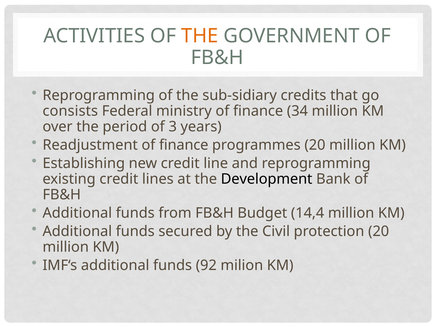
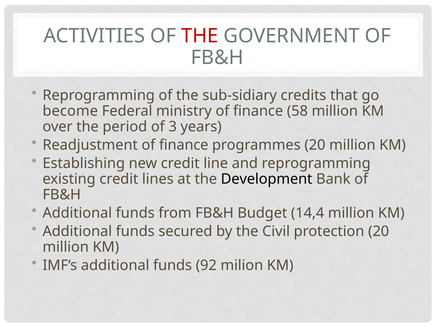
THE colour: orange -> red (200, 36)
consists: consists -> become (70, 111)
34: 34 -> 58 (297, 111)
